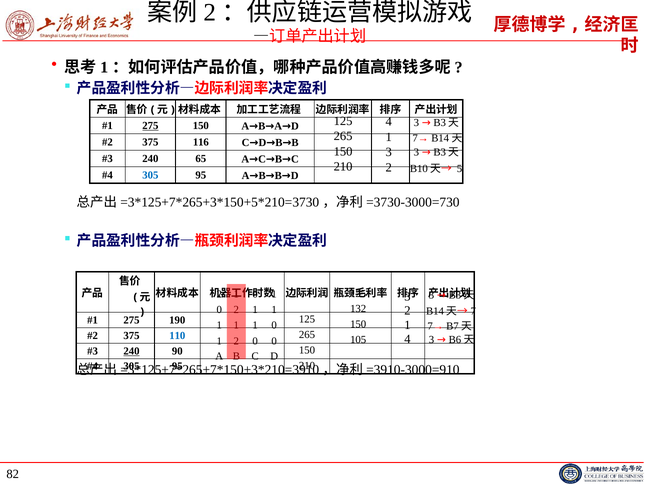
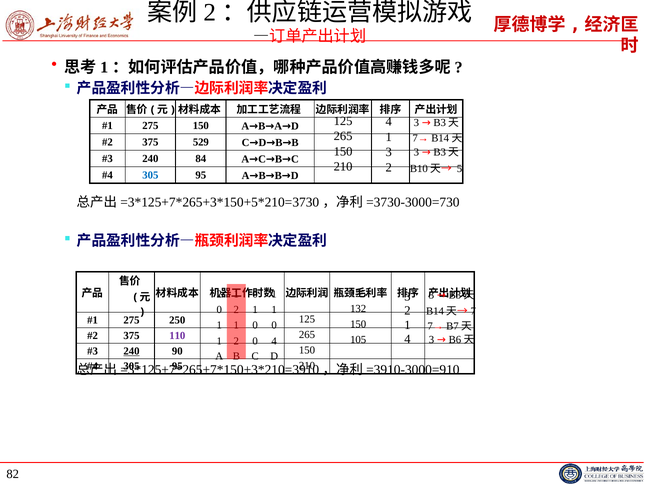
275 underline: present -> none (150, 125)
116: 116 -> 529 (201, 142)
65: 65 -> 84 (201, 159)
190: 190 -> 250 (177, 320)
1: 1 -> 0 (255, 325)
110 colour: blue -> purple (177, 335)
0 0: 0 -> 4 (274, 341)
